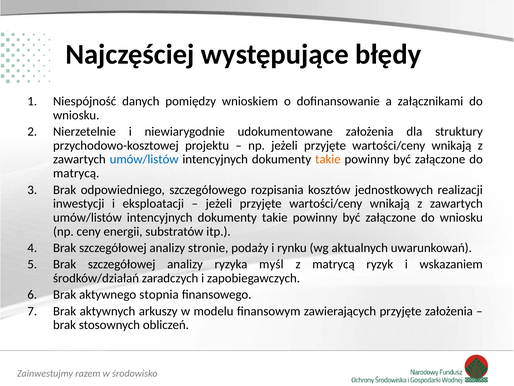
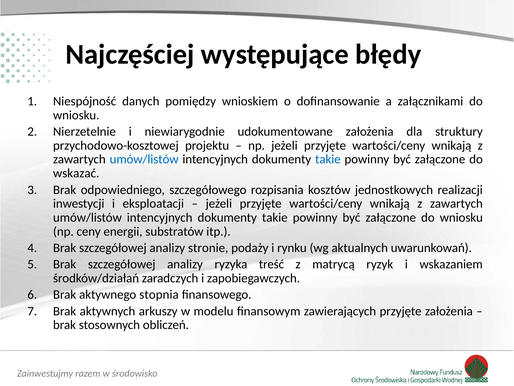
takie colour: orange -> blue (328, 159)
matrycą: matrycą -> wskazać (76, 173)
myśl: myśl -> treść (271, 264)
